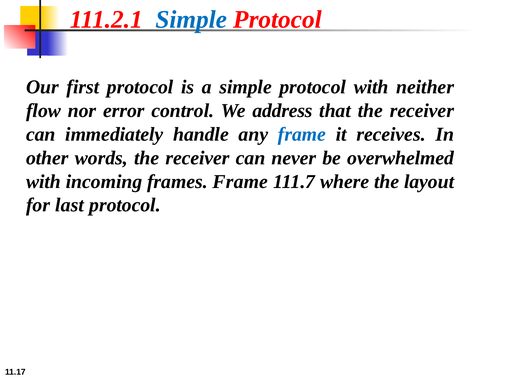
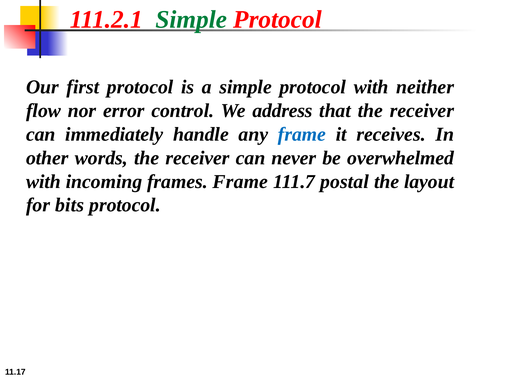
Simple colour: blue -> green (191, 19)
where: where -> postal (345, 182)
last: last -> bits (70, 205)
